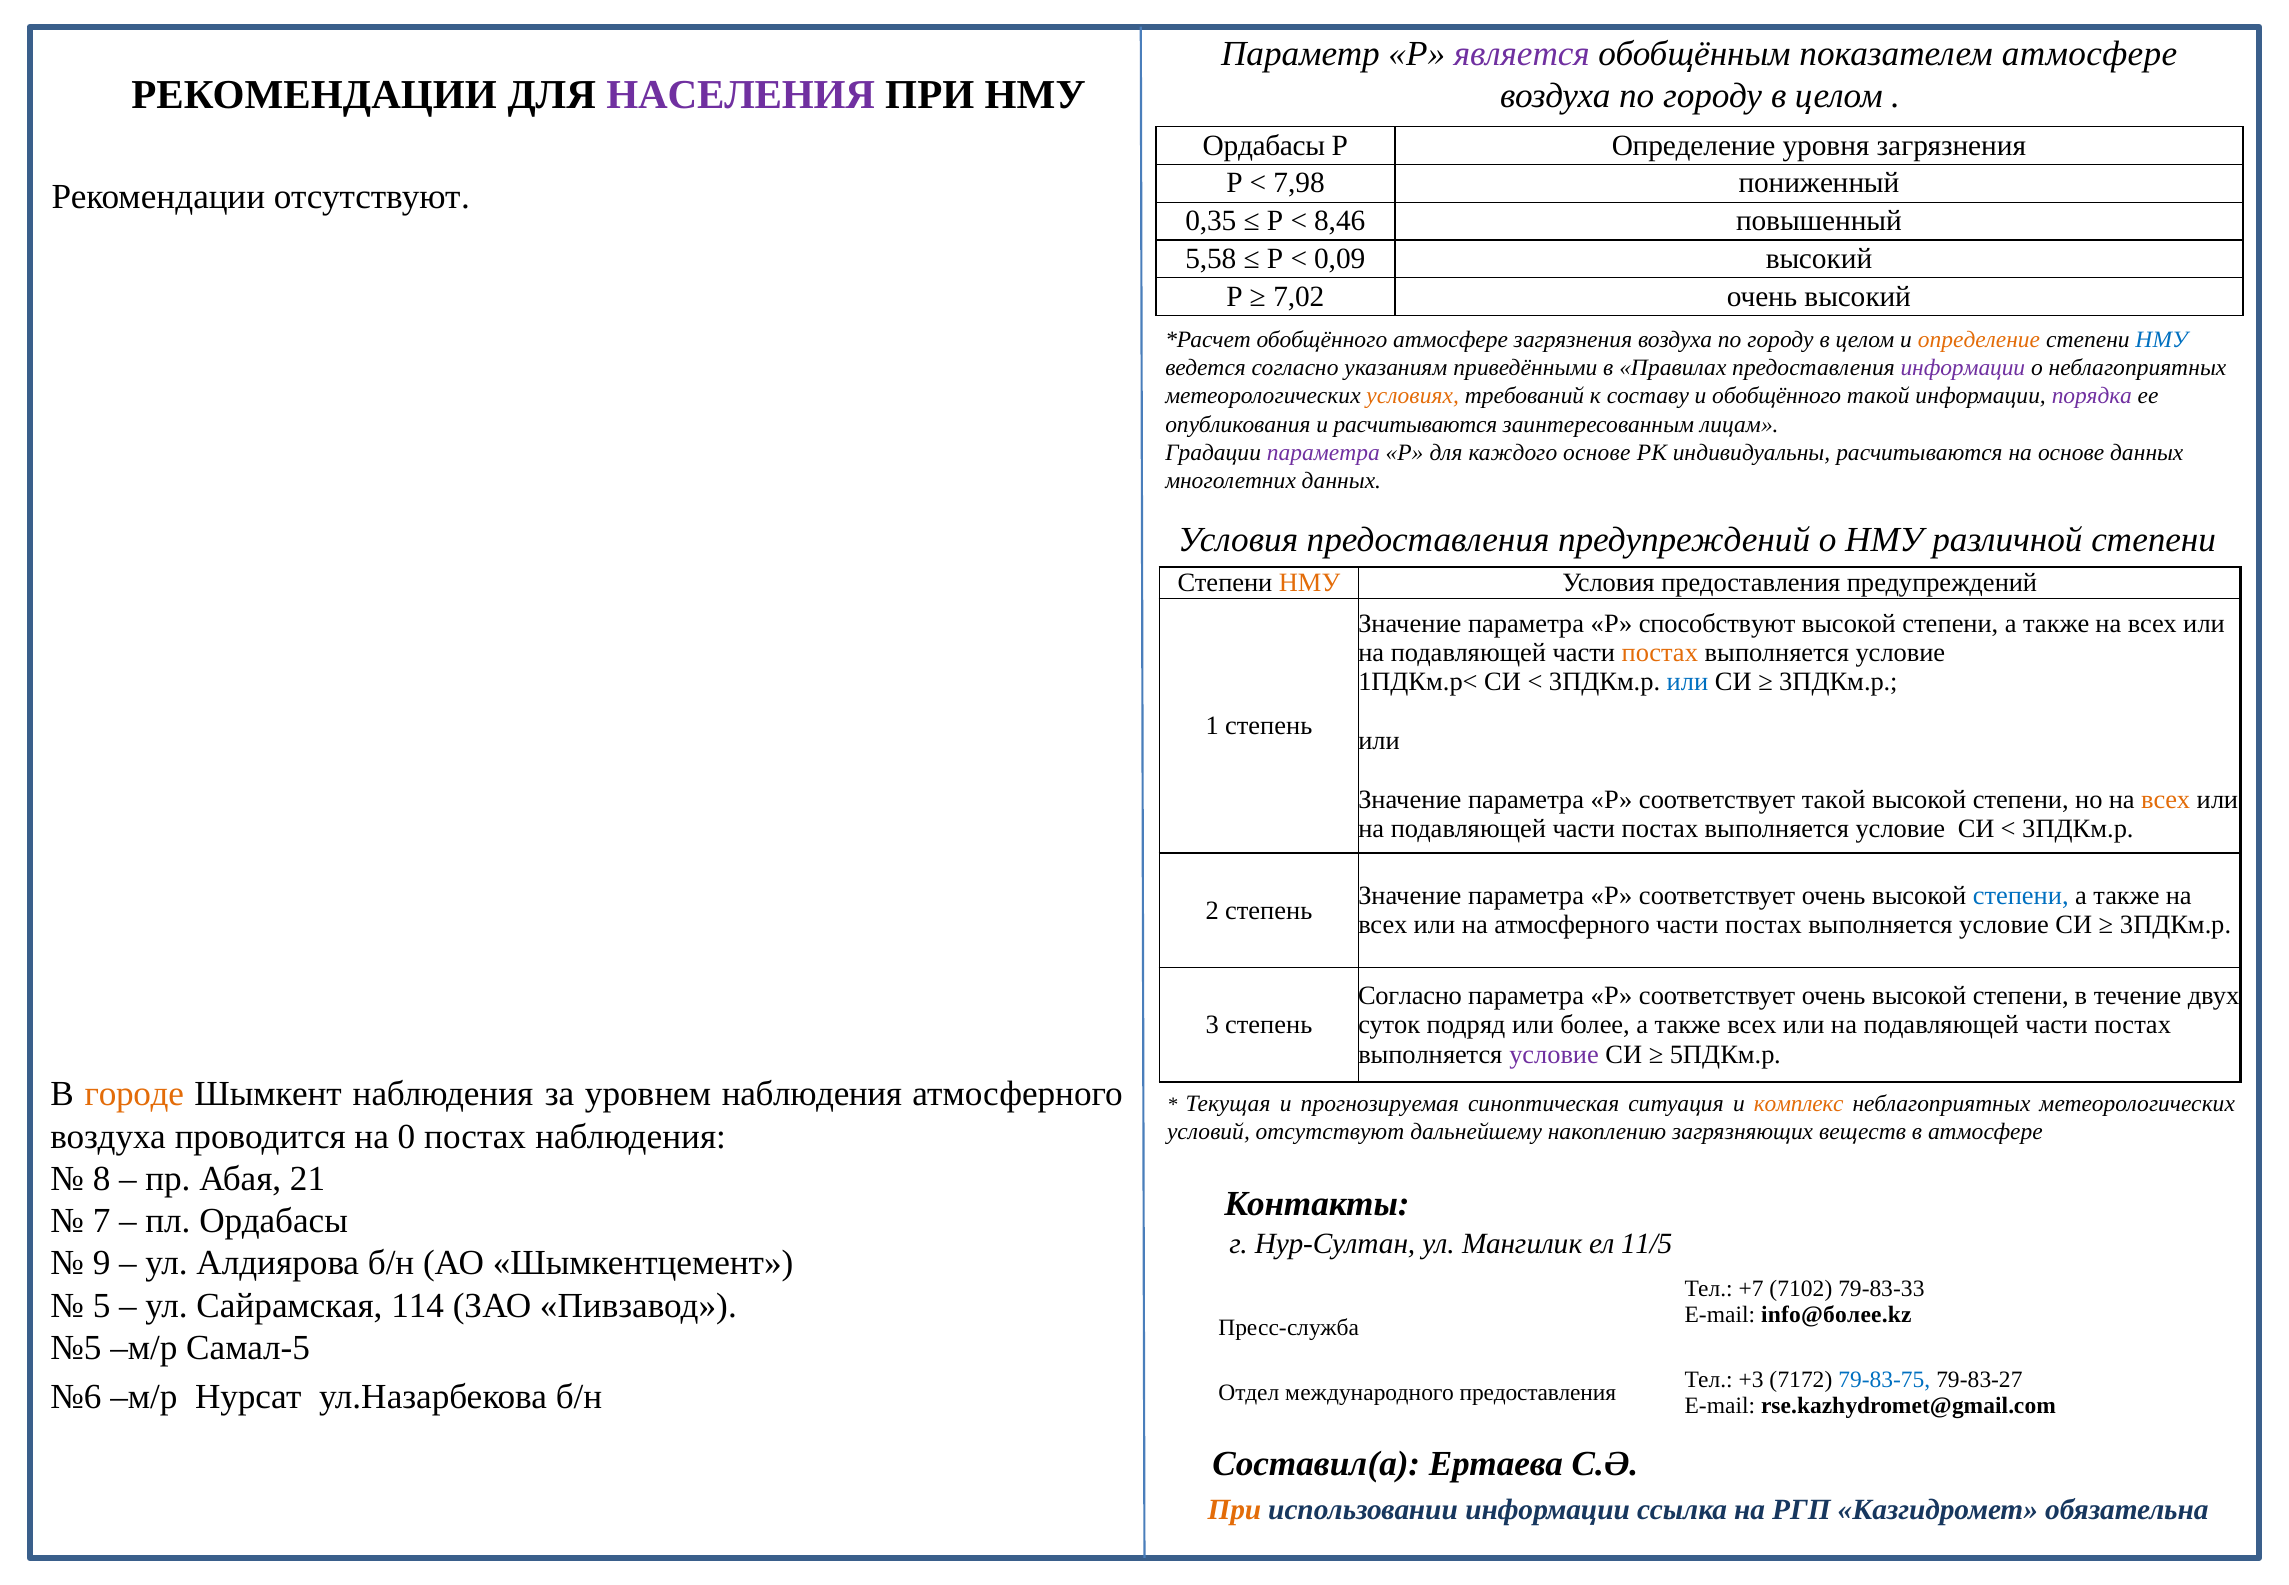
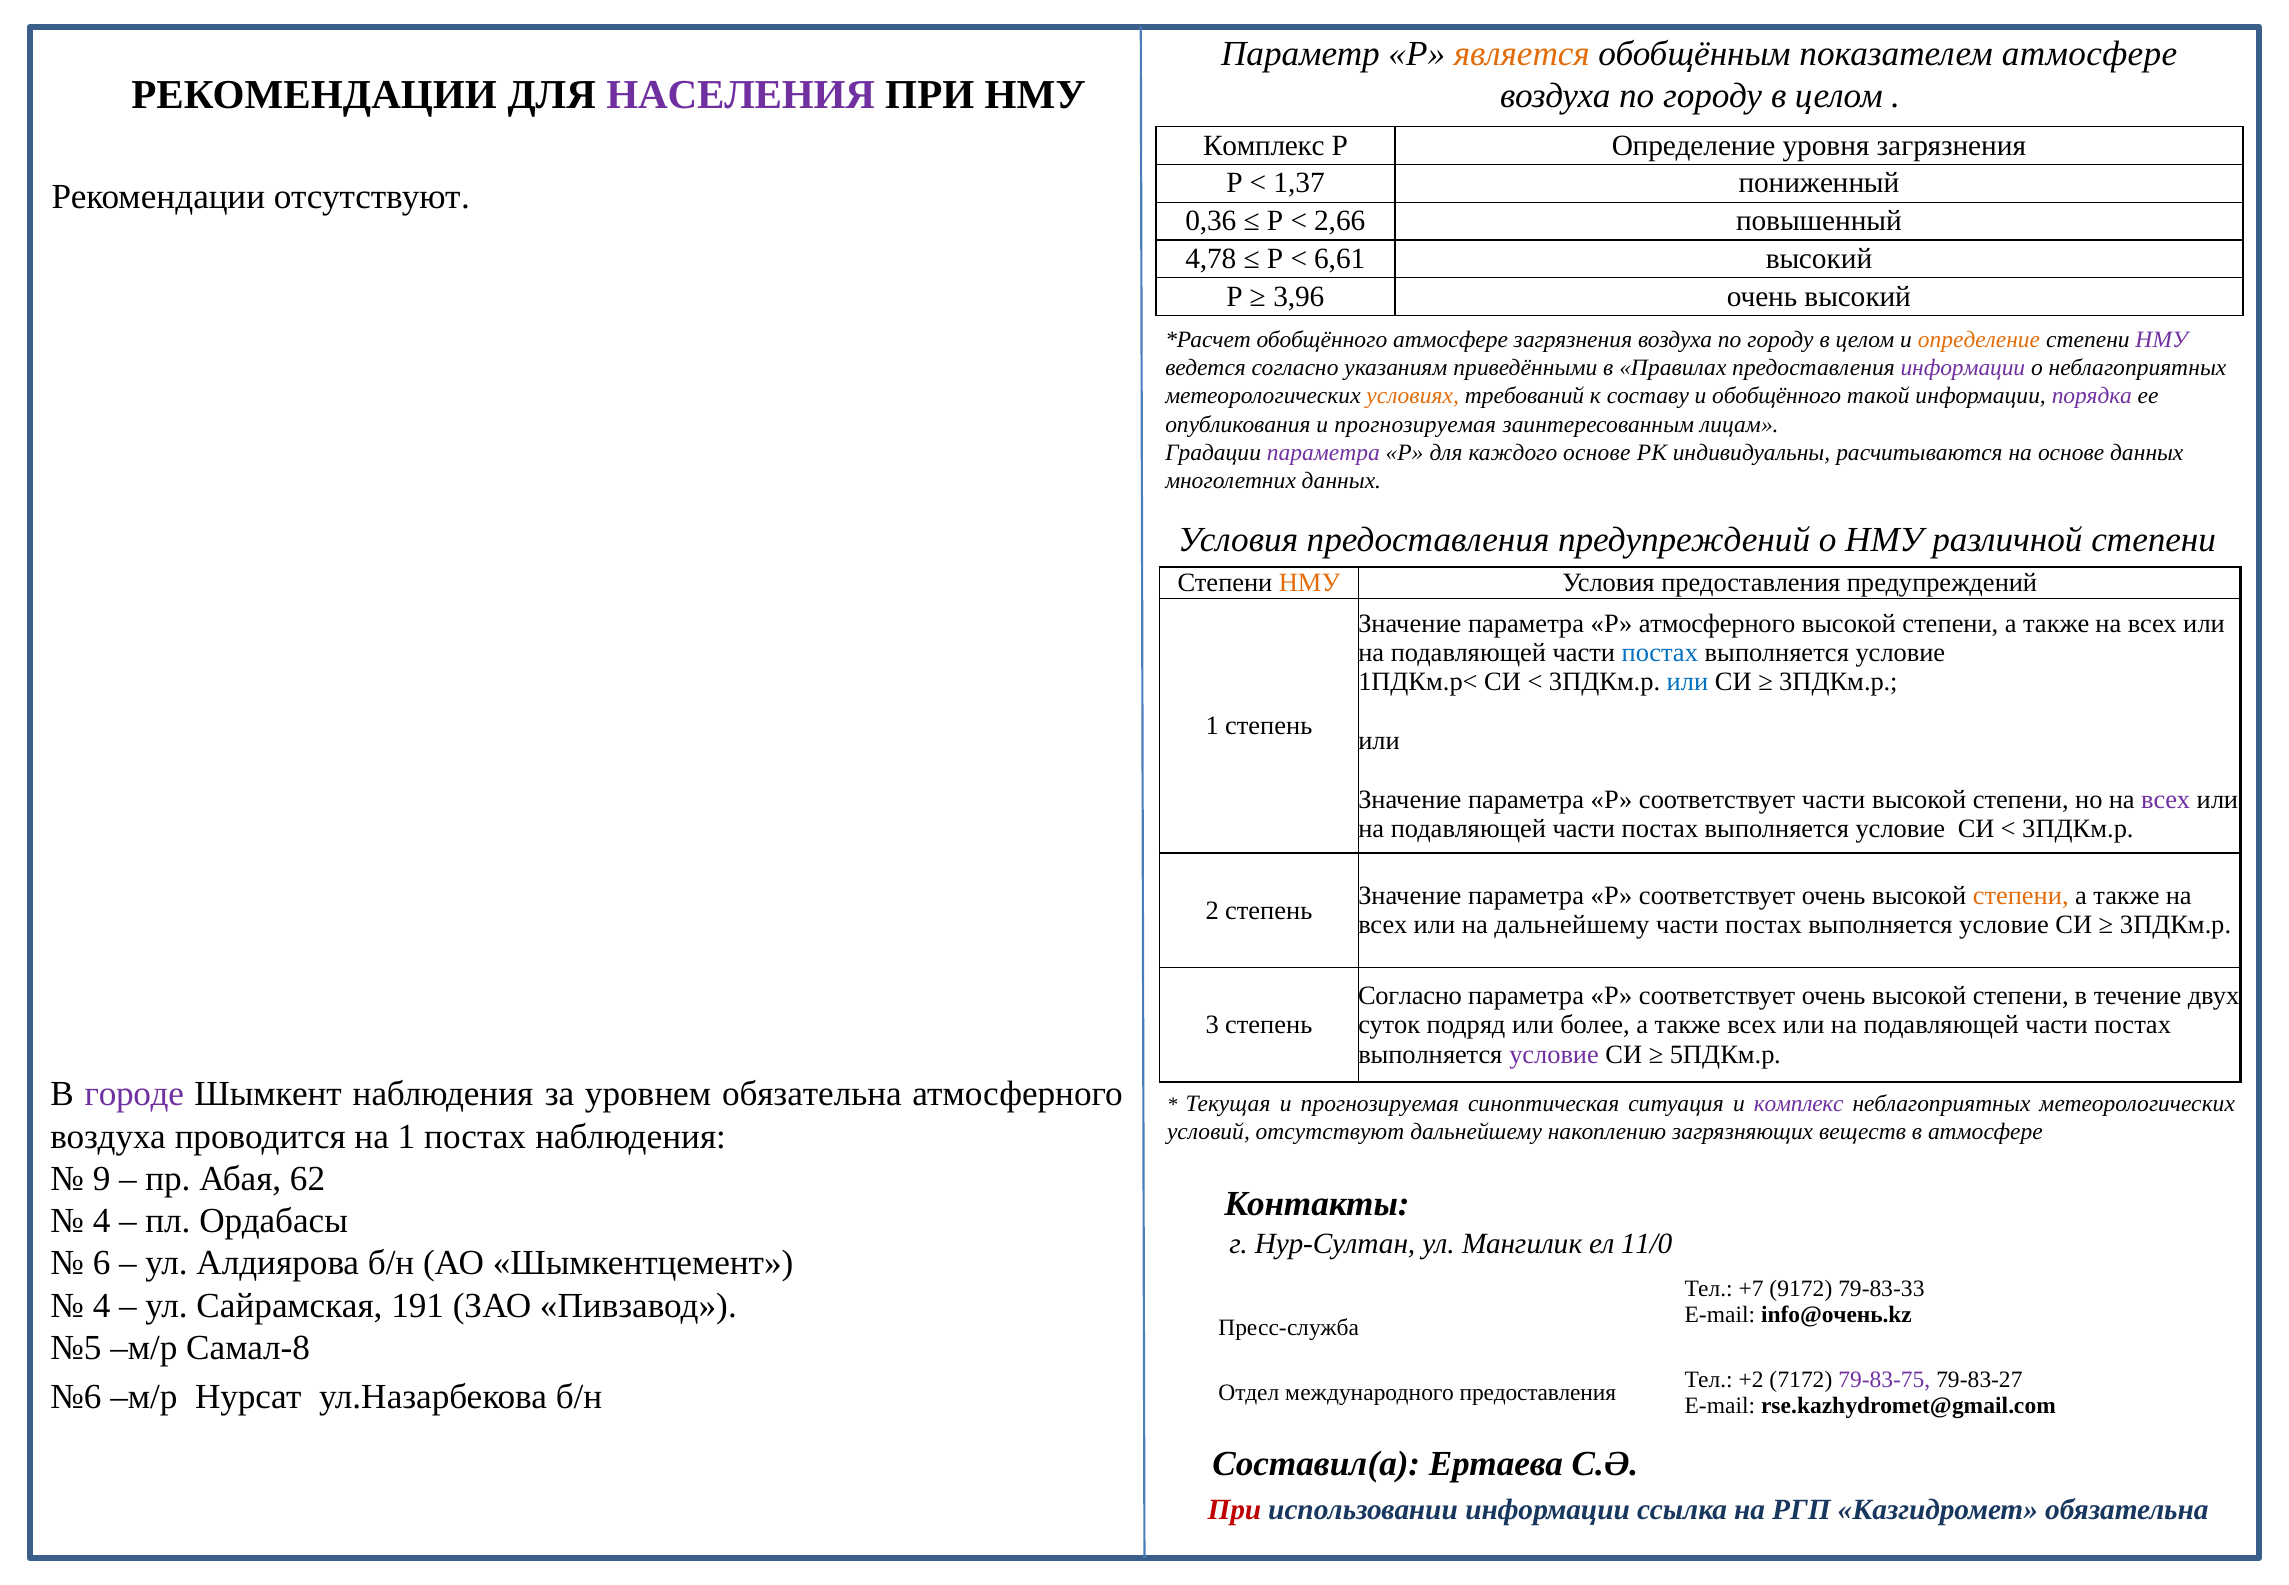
является colour: purple -> orange (1522, 54)
Ордабасы: Ордабасы -> Комплекс (1264, 145)
7,98: 7,98 -> 1,37 (1299, 183)
0,35: 0,35 -> 0,36 (1211, 221)
8,46: 8,46 -> 2,66 (1340, 221)
5,58: 5,58 -> 4,78 (1211, 259)
0,09: 0,09 -> 6,61 (1340, 259)
7,02: 7,02 -> 3,96 (1299, 296)
НМУ colour: blue -> purple (2162, 340)
опубликования и расчитываются: расчитываются -> прогнозируемая (1415, 424)
Р способствуют: способствуют -> атмосферного (1717, 623)
постах colour: orange -> blue (1660, 653)
соответствует такой: такой -> части (1834, 799)
всех colour: orange -> purple (2166, 799)
степени colour: blue -> orange (2021, 896)
на атмосферного: атмосферного -> дальнейшему (1572, 925)
городе colour: orange -> purple (134, 1094)
уровнем наблюдения: наблюдения -> обязательна (812, 1094)
комплекс colour: orange -> purple (1799, 1104)
на 0: 0 -> 1 (407, 1136)
8: 8 -> 9 (102, 1179)
21: 21 -> 62 (308, 1179)
7: 7 -> 4 (102, 1221)
11/5: 11/5 -> 11/0 (1647, 1244)
9: 9 -> 6 (102, 1263)
7102: 7102 -> 9172 (1801, 1288)
5: 5 -> 4 (102, 1305)
114: 114 -> 191 (418, 1305)
info@более.kz: info@более.kz -> info@очень.kz (1837, 1314)
Самал-5: Самал-5 -> Самал-8 (248, 1348)
+3: +3 -> +2 (1751, 1380)
79-83-75 colour: blue -> purple (1884, 1380)
При colour: orange -> red (1234, 1509)
